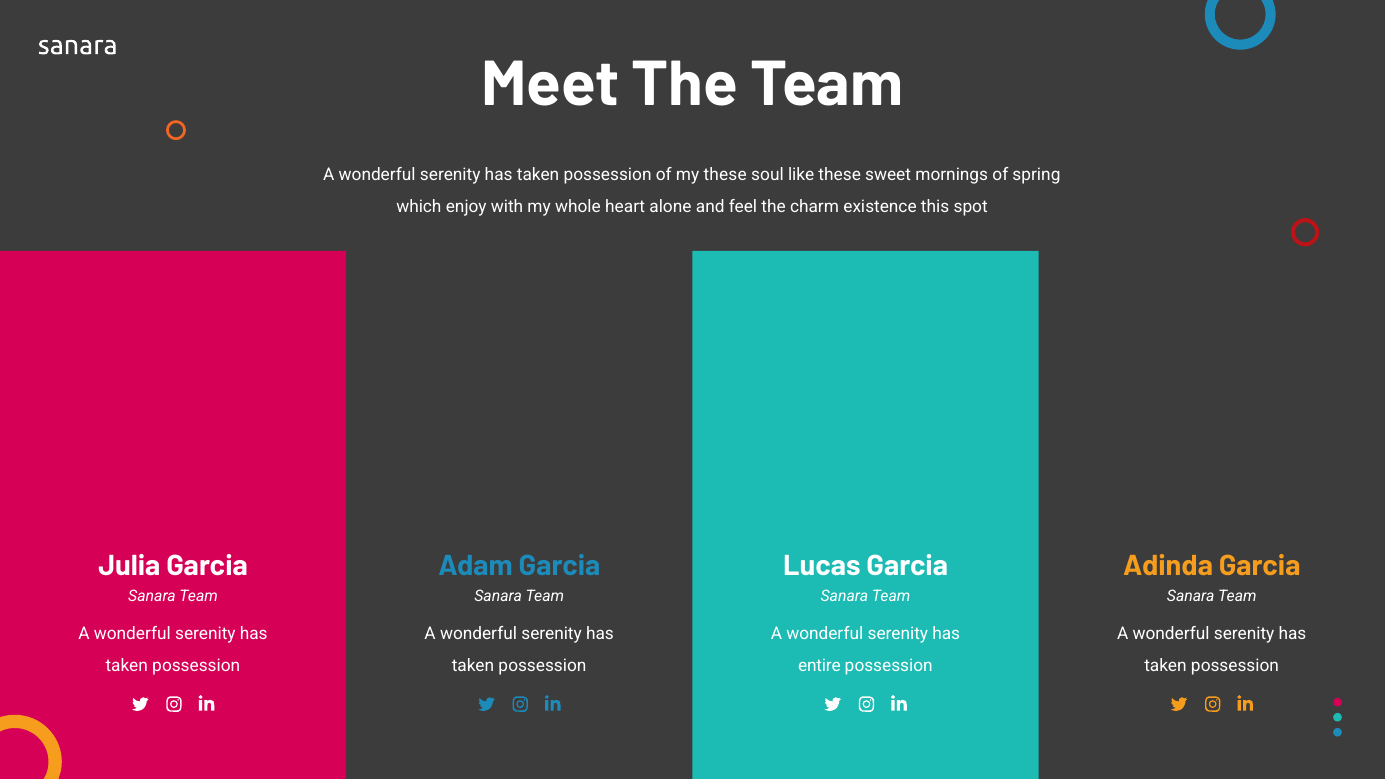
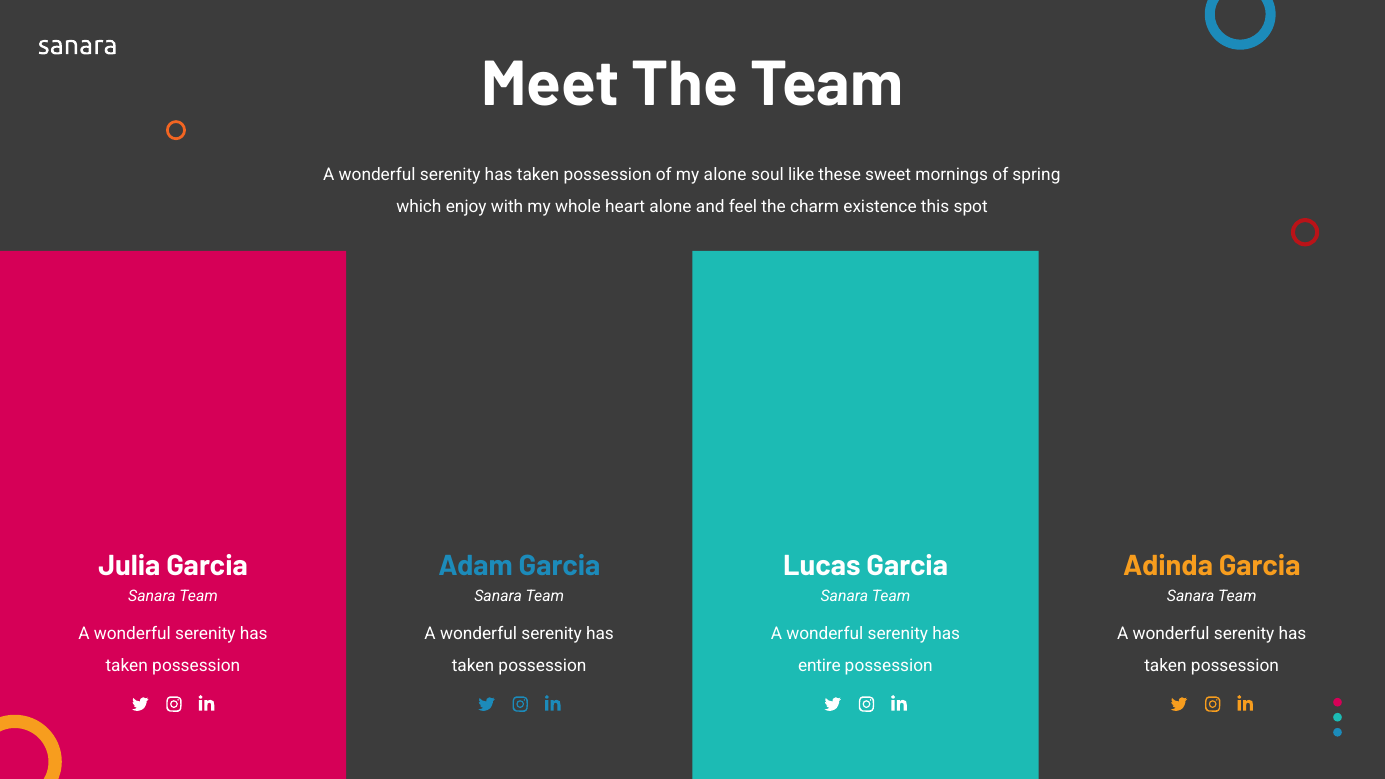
my these: these -> alone (725, 175)
